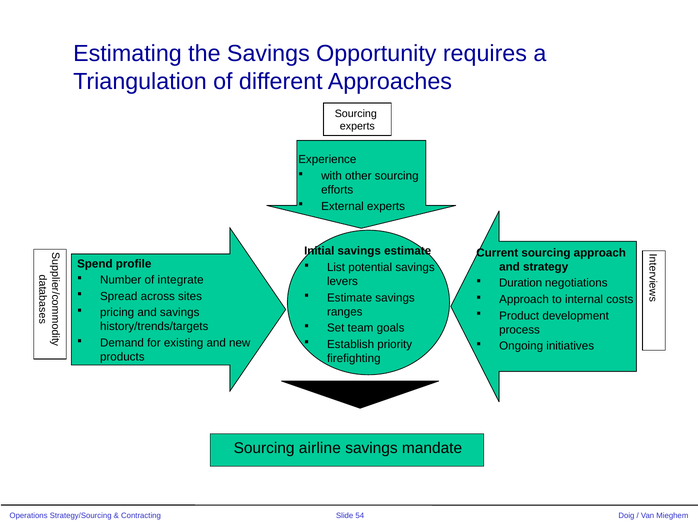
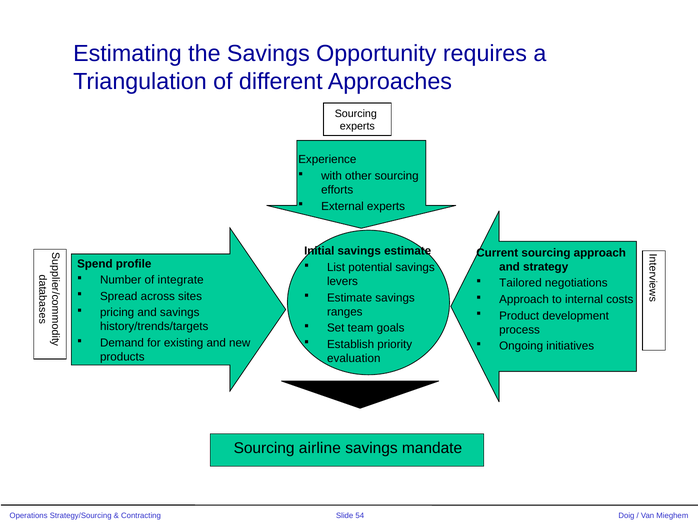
Duration: Duration -> Tailored (520, 283)
firefighting: firefighting -> evaluation (354, 358)
